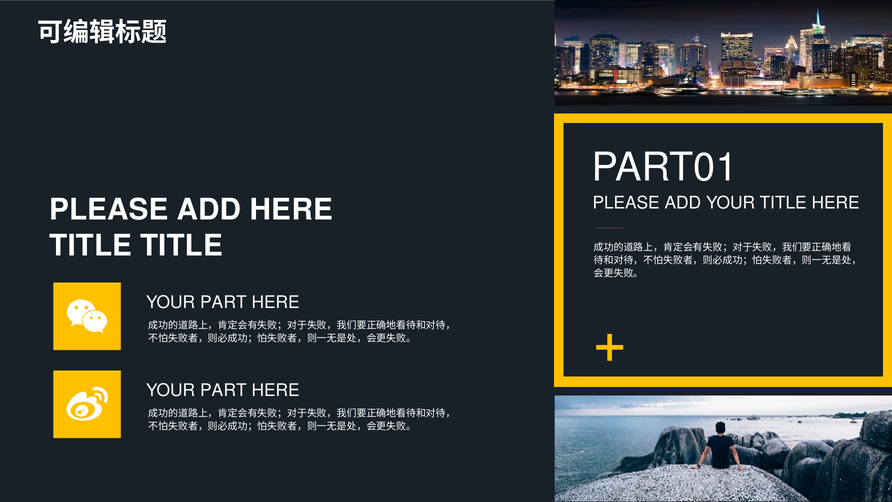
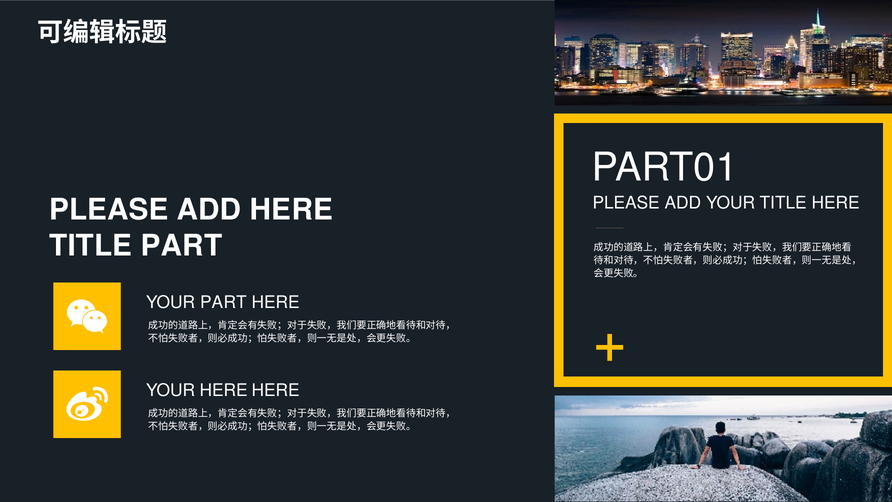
TITLE TITLE: TITLE -> PART (181, 246)
PART: PART -> HERE (224, 390)
